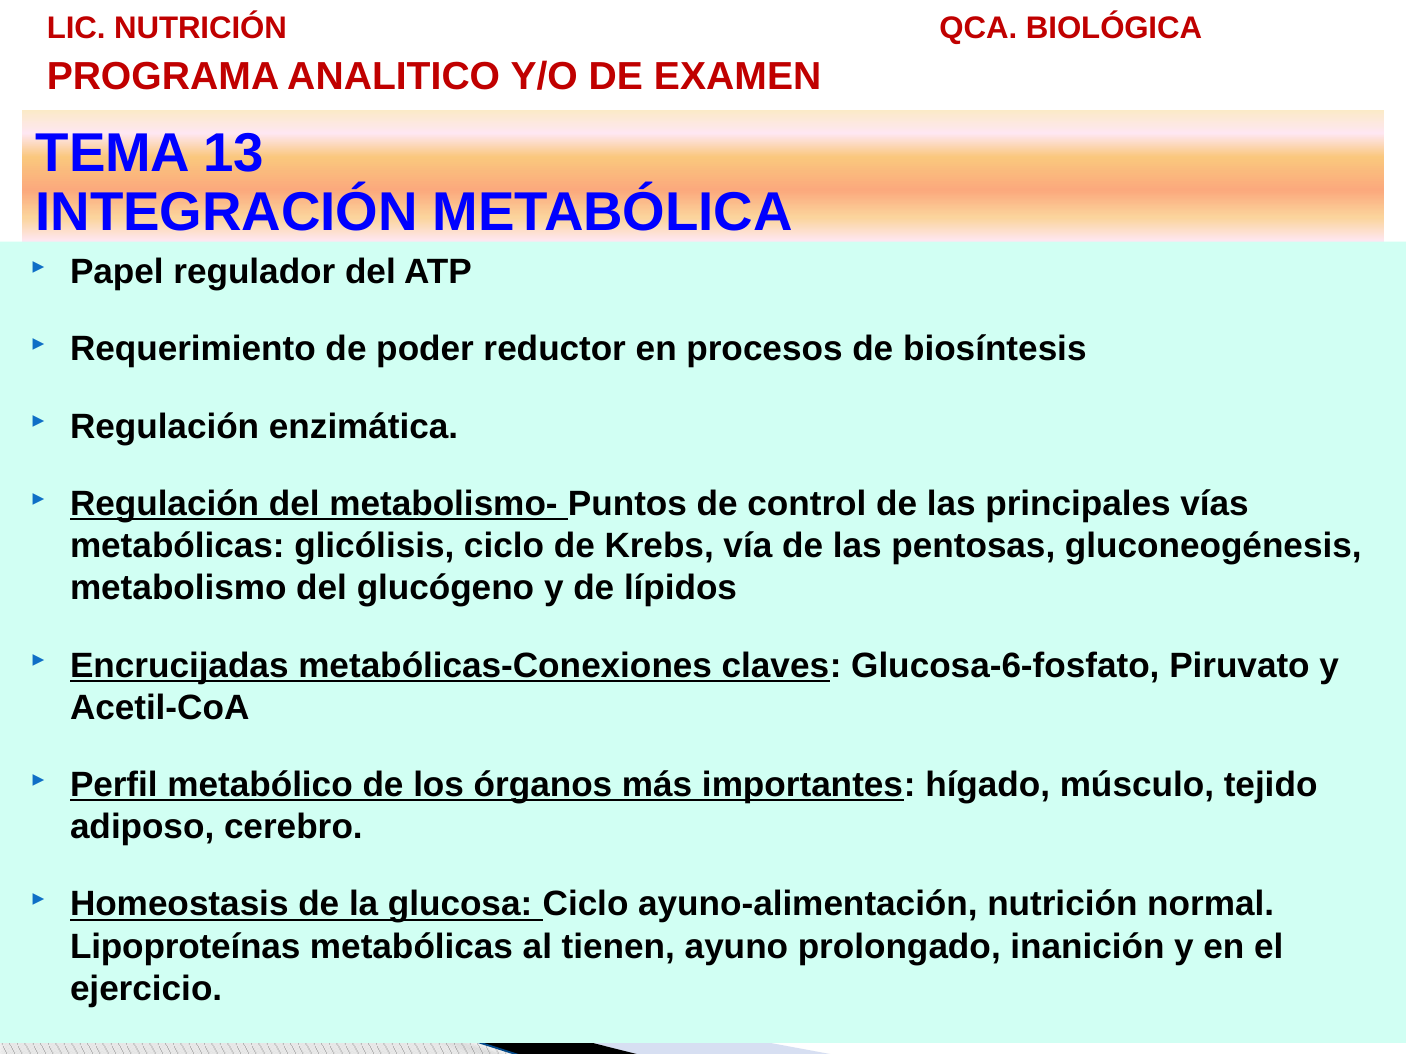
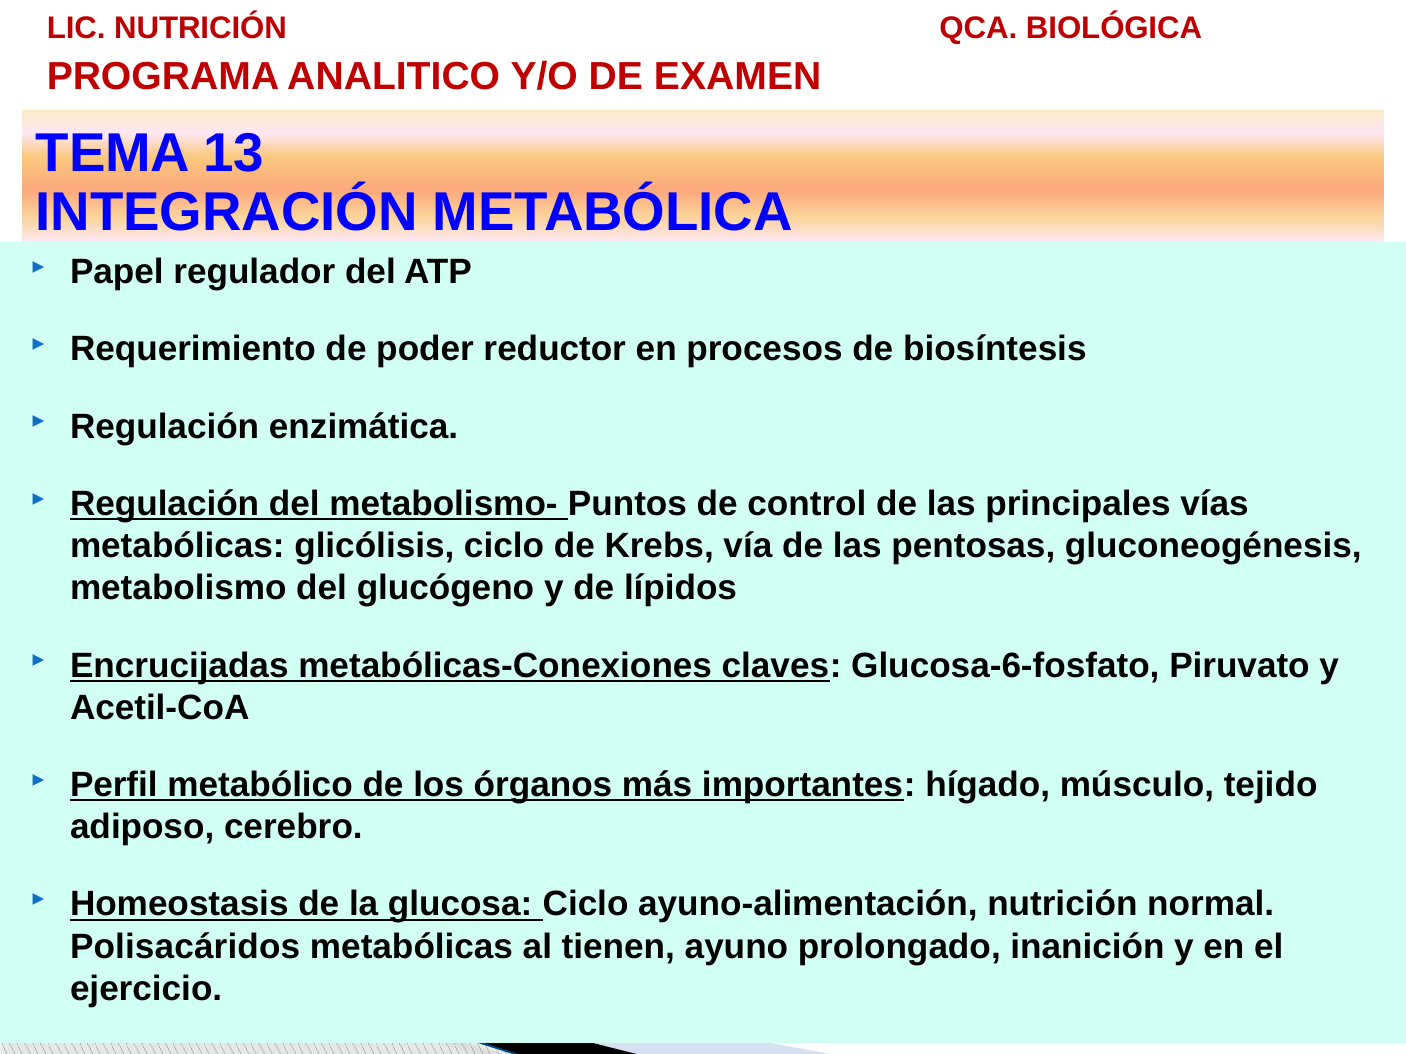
Lipoproteínas: Lipoproteínas -> Polisacáridos (185, 947)
